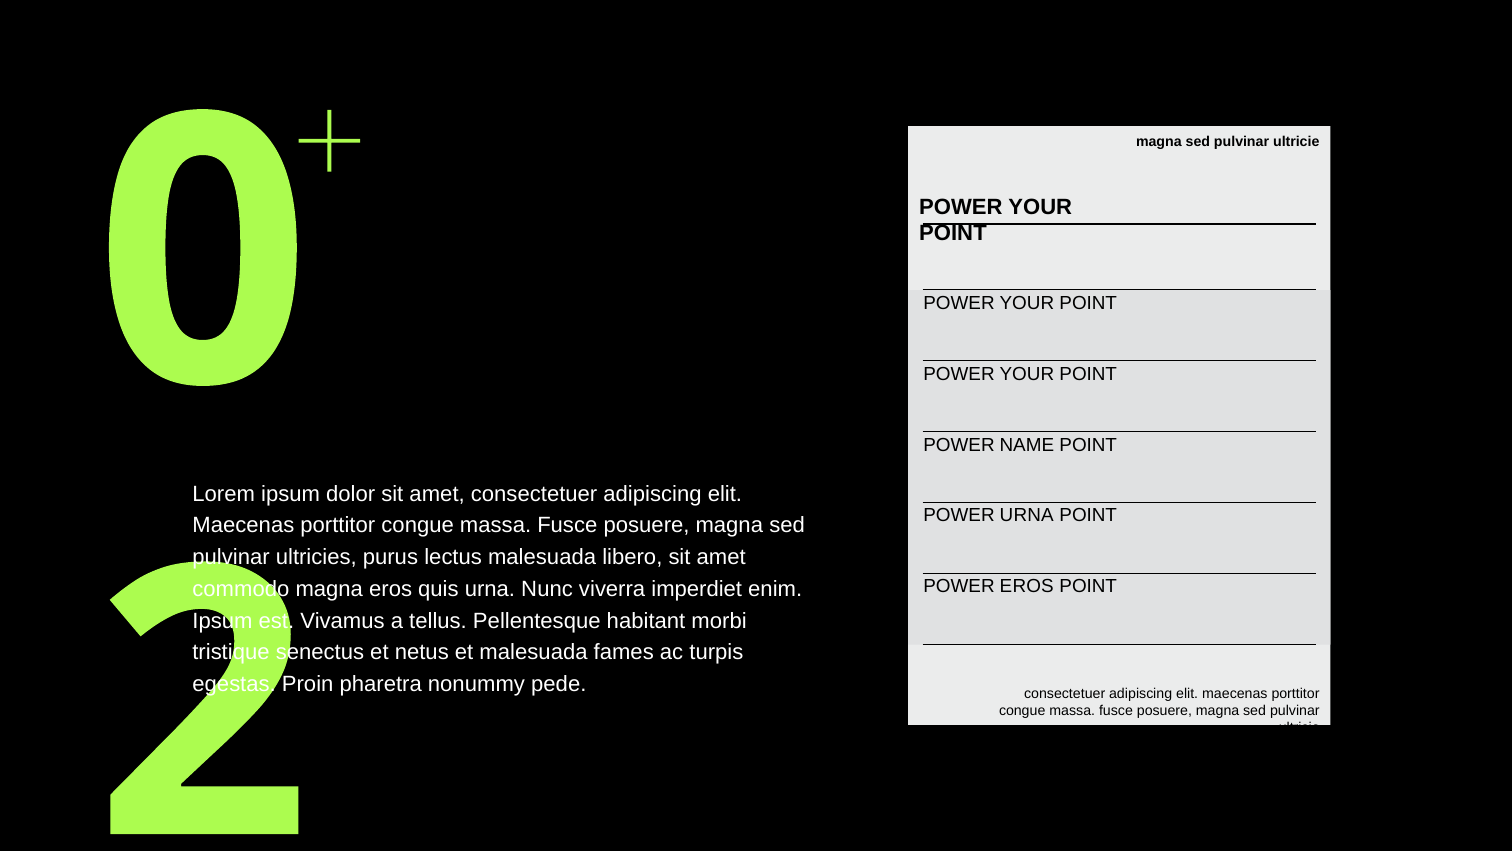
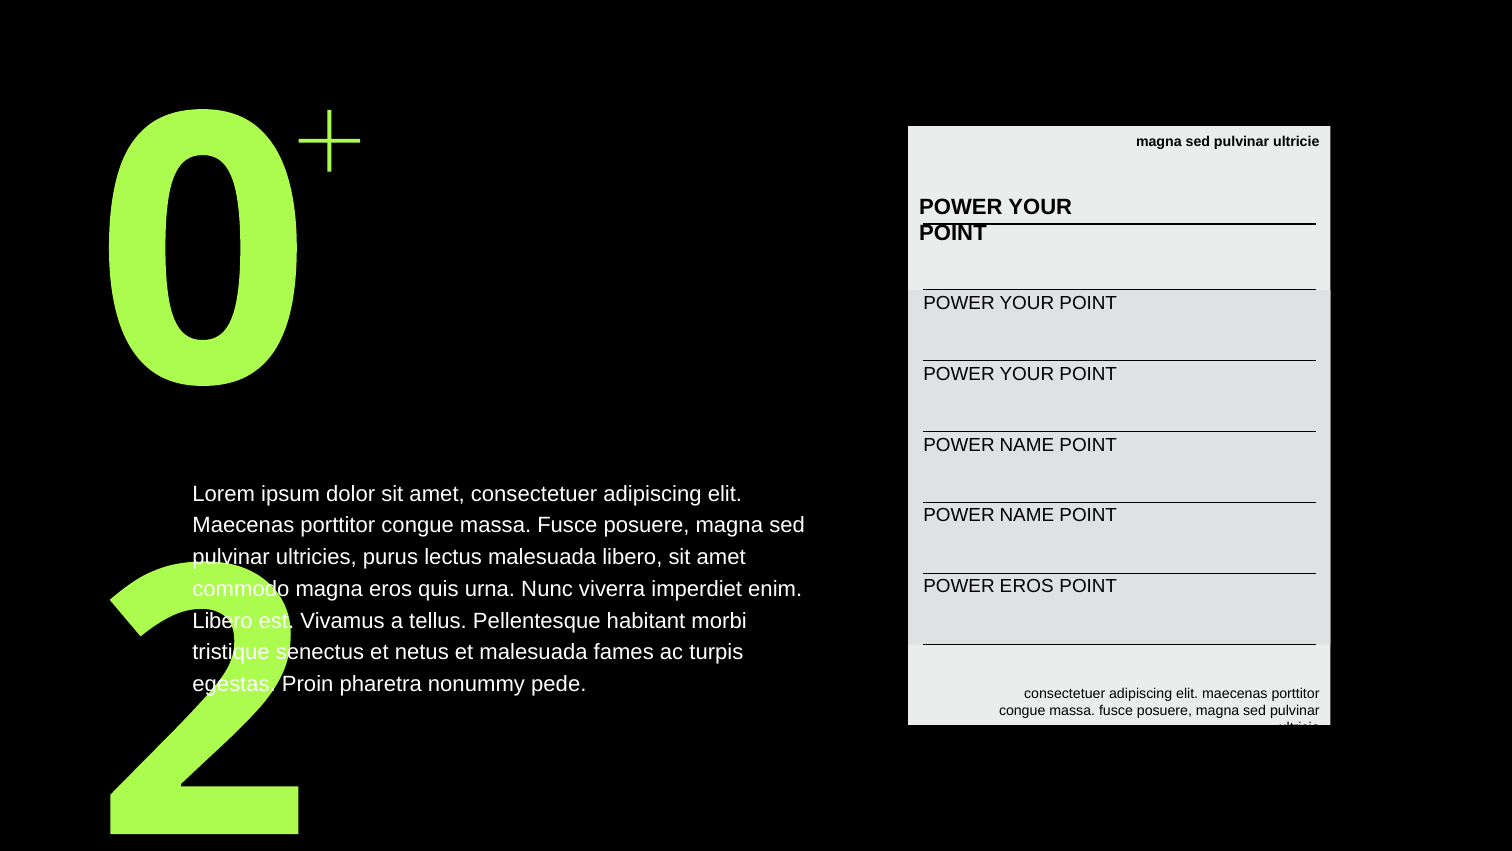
URNA: URNA -> NAME (1027, 515)
Ipsum: Ipsum -> Libero (223, 621)
